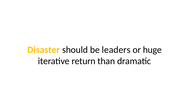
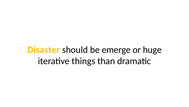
leaders: leaders -> emerge (116, 49)
return: return -> things (83, 61)
